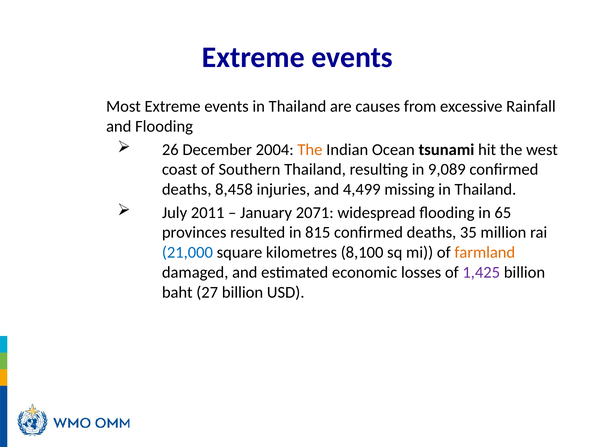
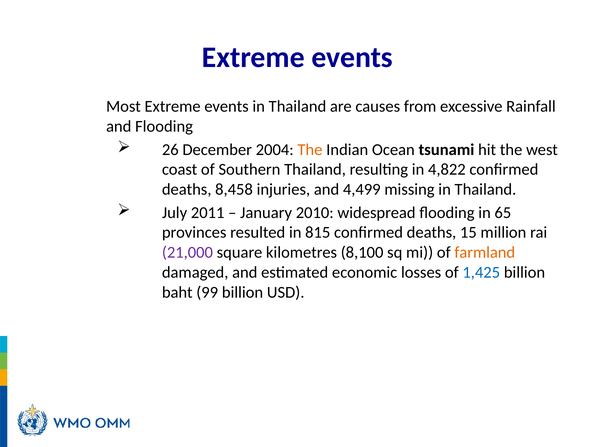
9,089: 9,089 -> 4,822 (447, 169)
2071: 2071 -> 2010 (315, 212)
35: 35 -> 15 (468, 232)
21,000 colour: blue -> purple (187, 252)
1,425 colour: purple -> blue (481, 272)
27: 27 -> 99 (207, 292)
